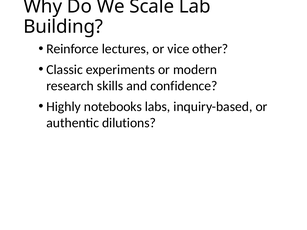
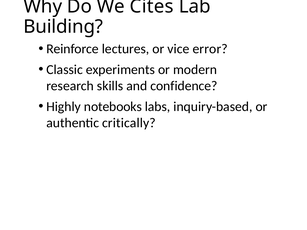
Scale: Scale -> Cites (152, 6)
other: other -> error (210, 49)
dilutions: dilutions -> critically (129, 123)
